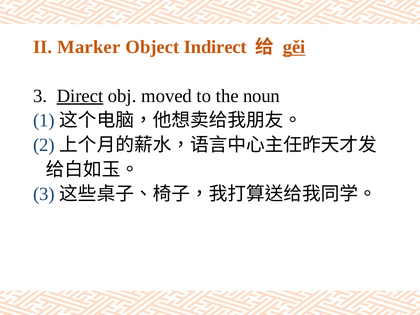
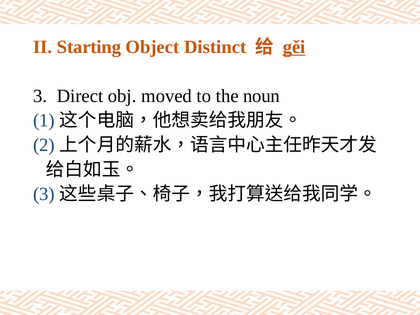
Marker: Marker -> Starting (89, 47)
Indirect: Indirect -> Distinct (215, 47)
Direct underline: present -> none (80, 96)
